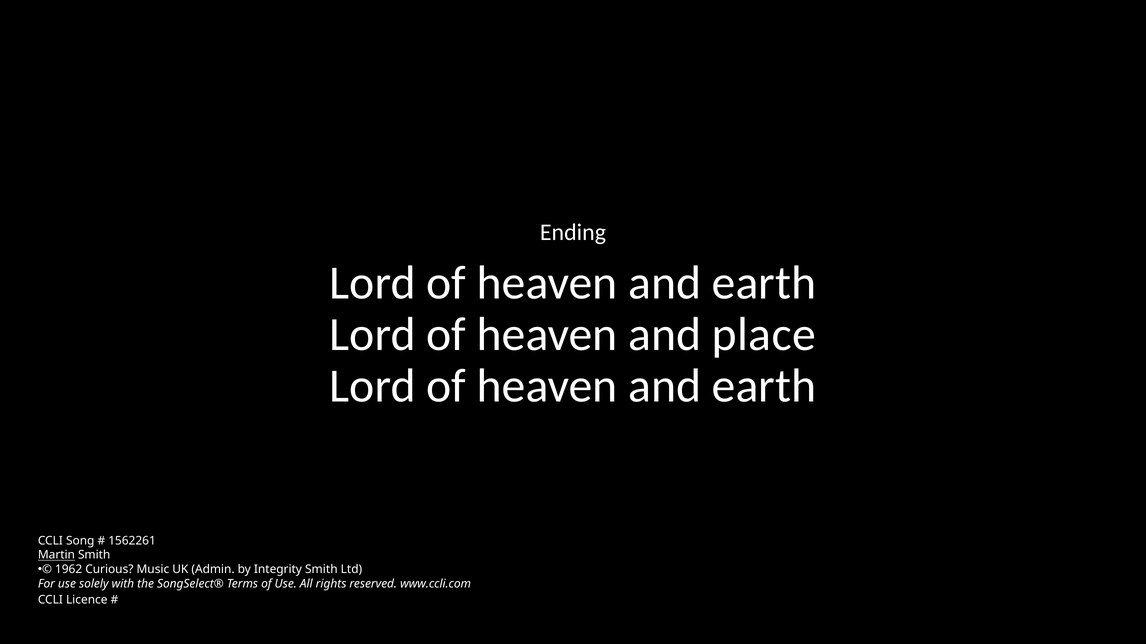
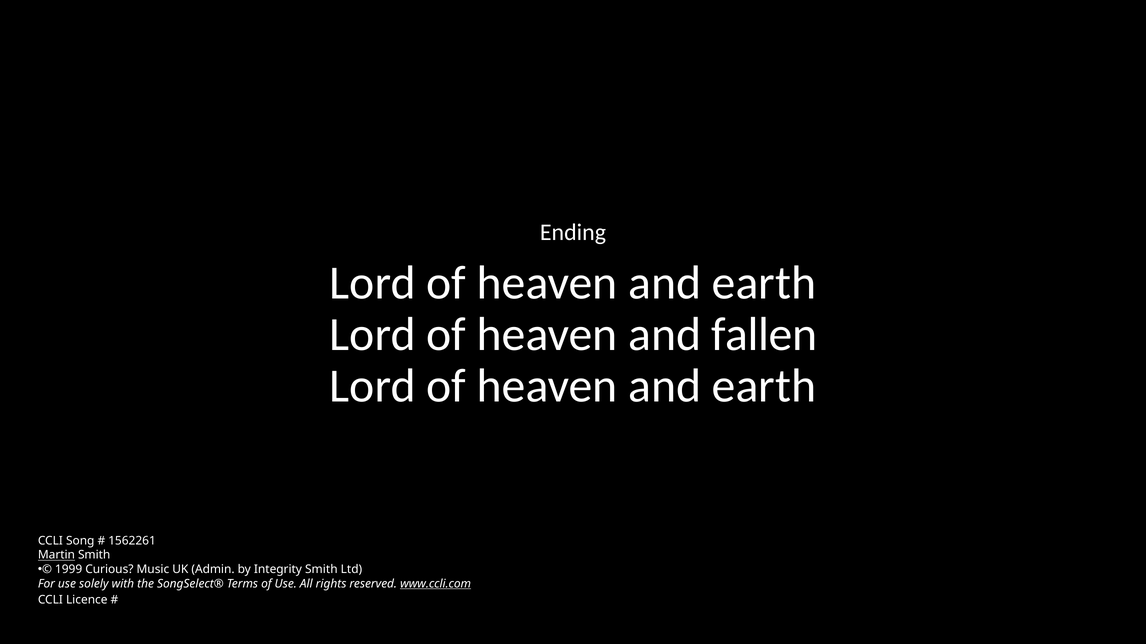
place: place -> fallen (764, 335)
1962: 1962 -> 1999 (69, 570)
www.ccli.com underline: none -> present (436, 584)
